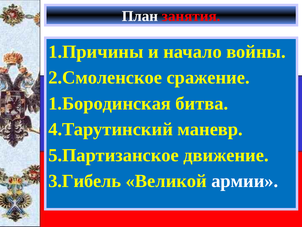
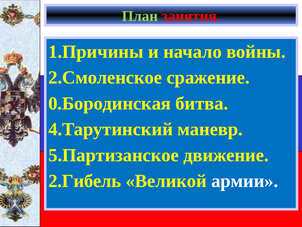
План colour: white -> light green (140, 16)
1.Бородинская: 1.Бородинская -> 0.Бородинская (110, 103)
3.Гибель: 3.Гибель -> 2.Гибель (85, 181)
